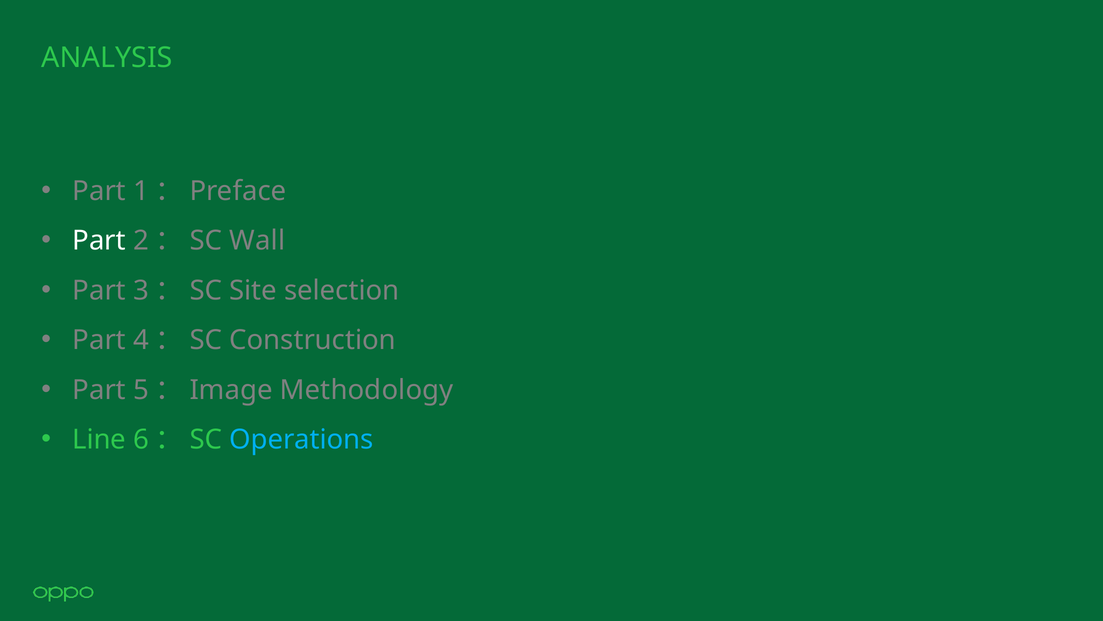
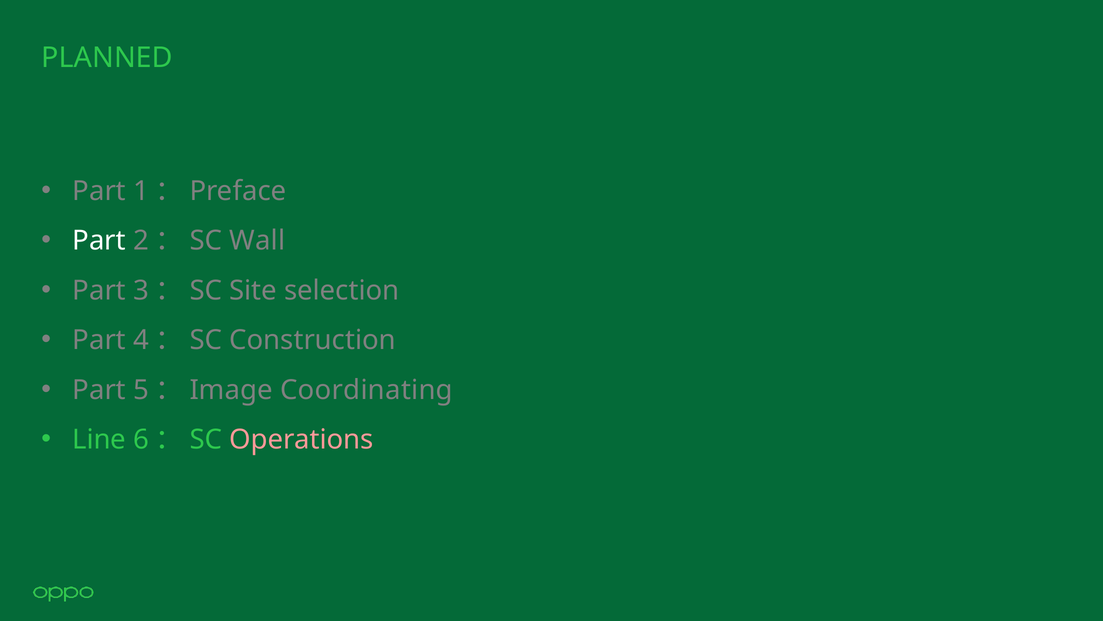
ANALYSIS: ANALYSIS -> PLANNED (107, 58)
Methodology: Methodology -> Coordinating (366, 390)
Operations colour: light blue -> pink (301, 439)
